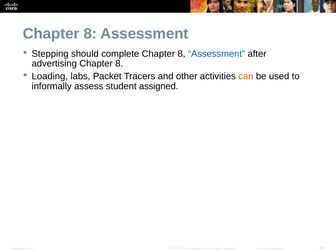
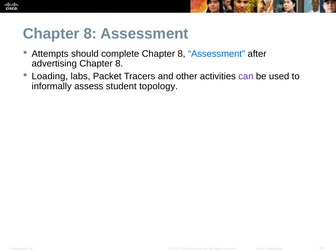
Stepping: Stepping -> Attempts (50, 54)
can colour: orange -> purple (246, 76)
assigned: assigned -> topology (159, 86)
